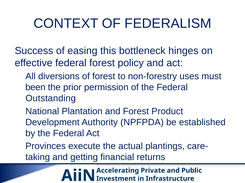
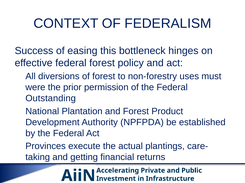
been: been -> were (35, 88)
